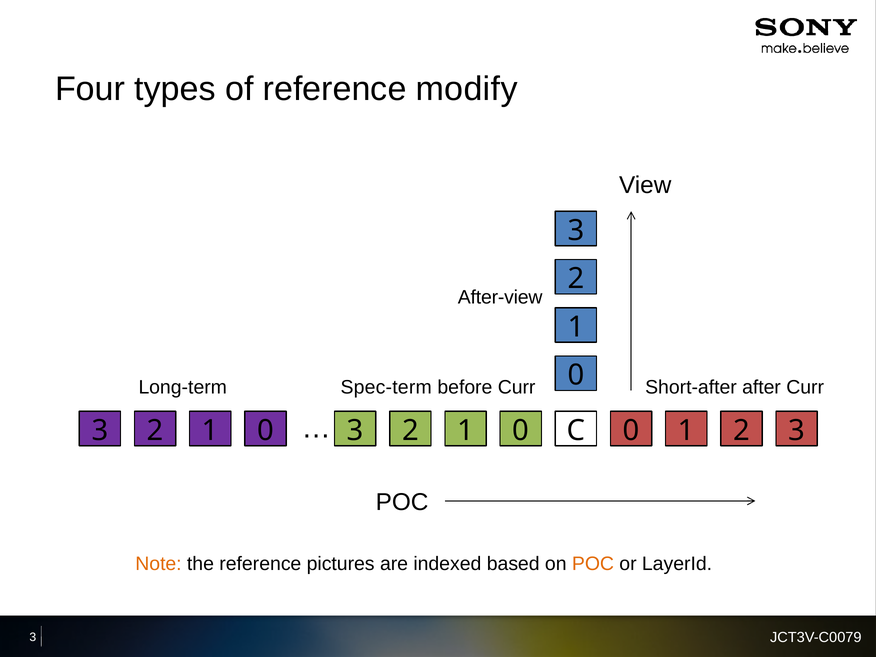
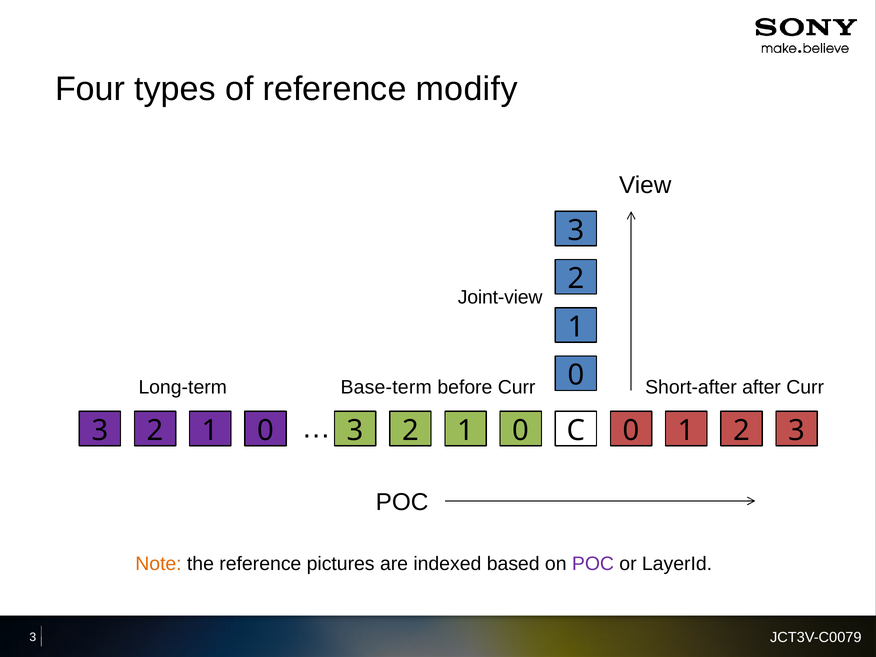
After-view: After-view -> Joint-view (500, 298)
Spec-term: Spec-term -> Base-term (386, 387)
POC colour: orange -> purple (593, 564)
